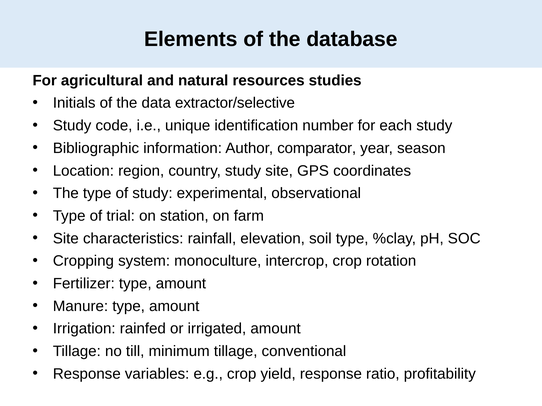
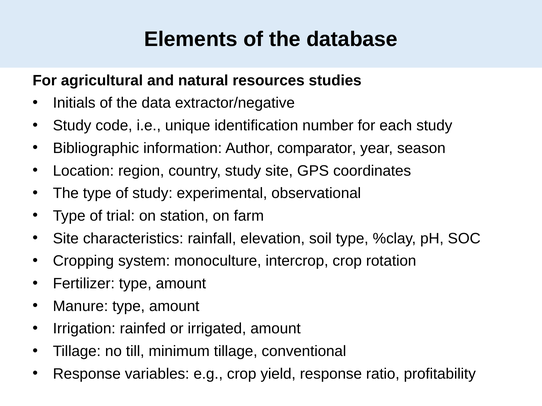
extractor/selective: extractor/selective -> extractor/negative (235, 103)
